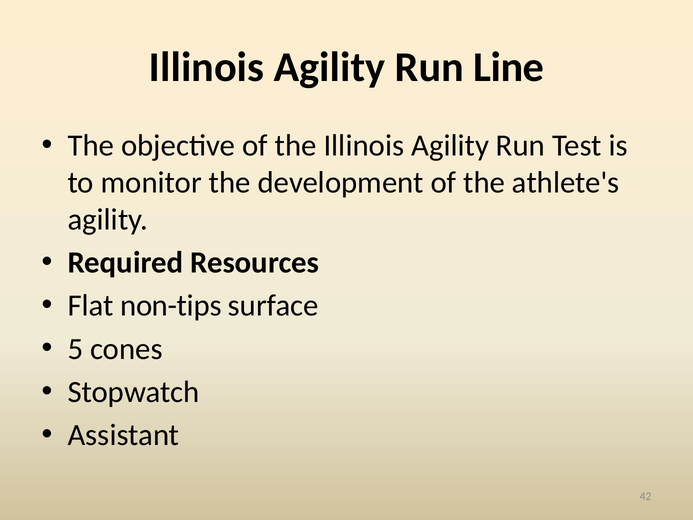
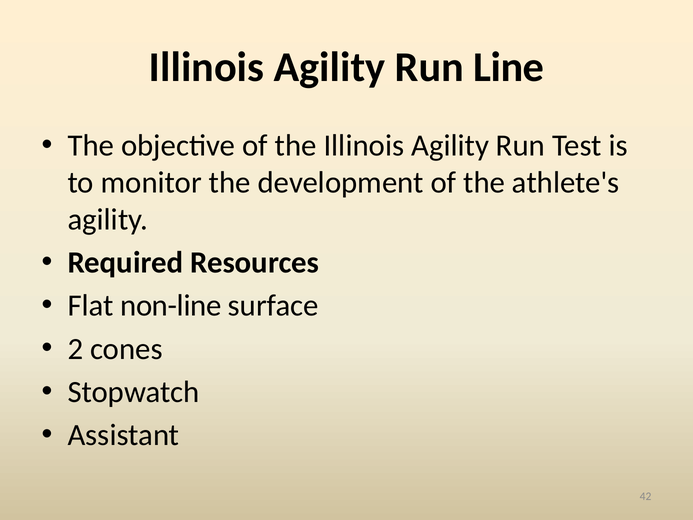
non-tips: non-tips -> non-line (171, 306)
5: 5 -> 2 (75, 349)
